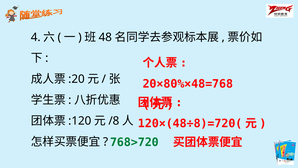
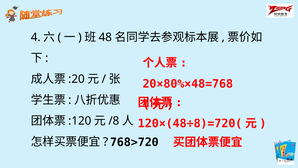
768>720 colour: green -> black (134, 142)
